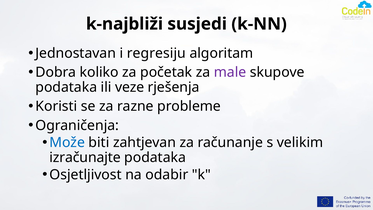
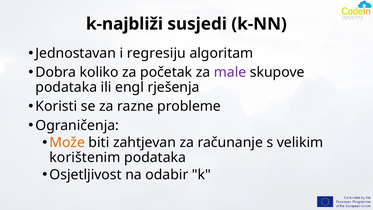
veze: veze -> engl (130, 87)
Može colour: blue -> orange (67, 142)
izračunajte: izračunajte -> korištenim (85, 157)
